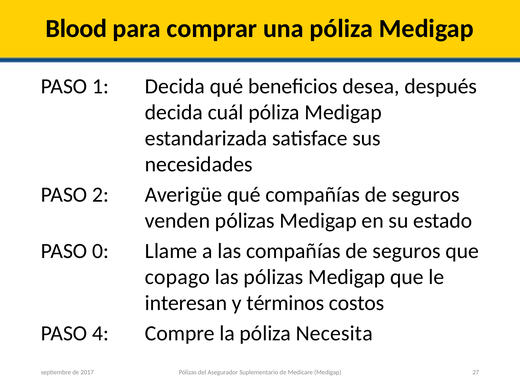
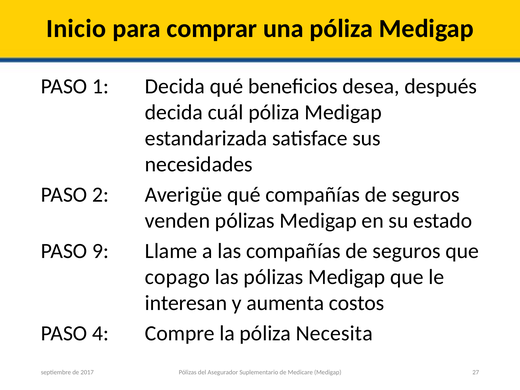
Blood: Blood -> Inicio (76, 29)
0: 0 -> 9 (101, 251)
términos: términos -> aumenta (285, 303)
